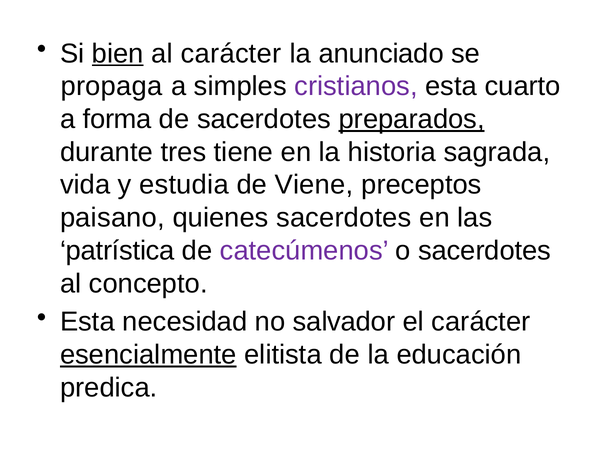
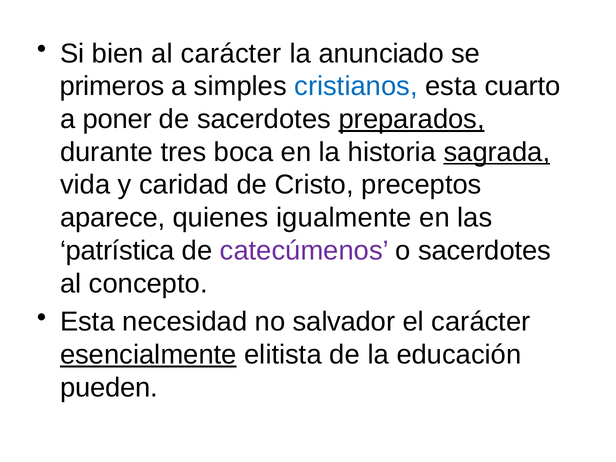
bien underline: present -> none (118, 54)
propaga: propaga -> primeros (112, 86)
cristianos colour: purple -> blue (356, 86)
forma: forma -> poner (117, 119)
tiene: tiene -> boca (244, 152)
sagrada underline: none -> present (497, 152)
estudia: estudia -> caridad (184, 185)
Viene: Viene -> Cristo (314, 185)
paisano: paisano -> aparece (113, 218)
quienes sacerdotes: sacerdotes -> igualmente (344, 218)
predica: predica -> pueden (109, 388)
